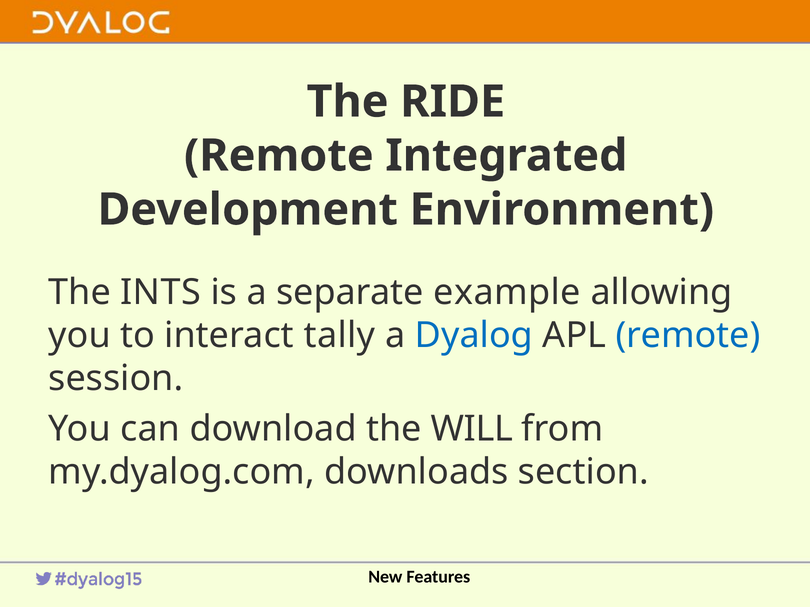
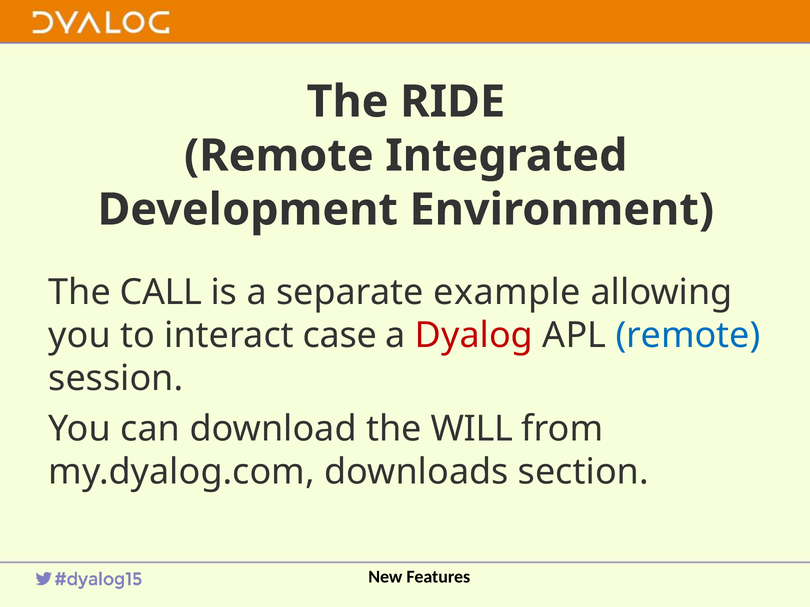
INTS: INTS -> CALL (161, 292)
tally: tally -> case (340, 336)
Dyalog colour: blue -> red (474, 336)
